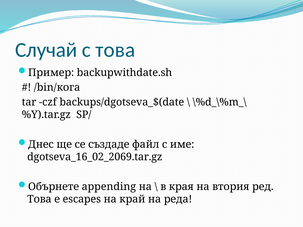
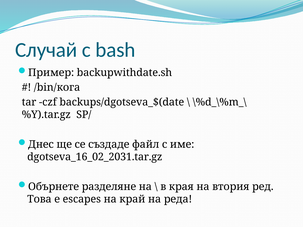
с това: това -> bash (115, 50)
dgotseva_16_02_2069.tar.gz: dgotseva_16_02_2069.tar.gz -> dgotseva_16_02_2031.tar.gz (95, 157)
appending: appending -> разделяне (109, 187)
